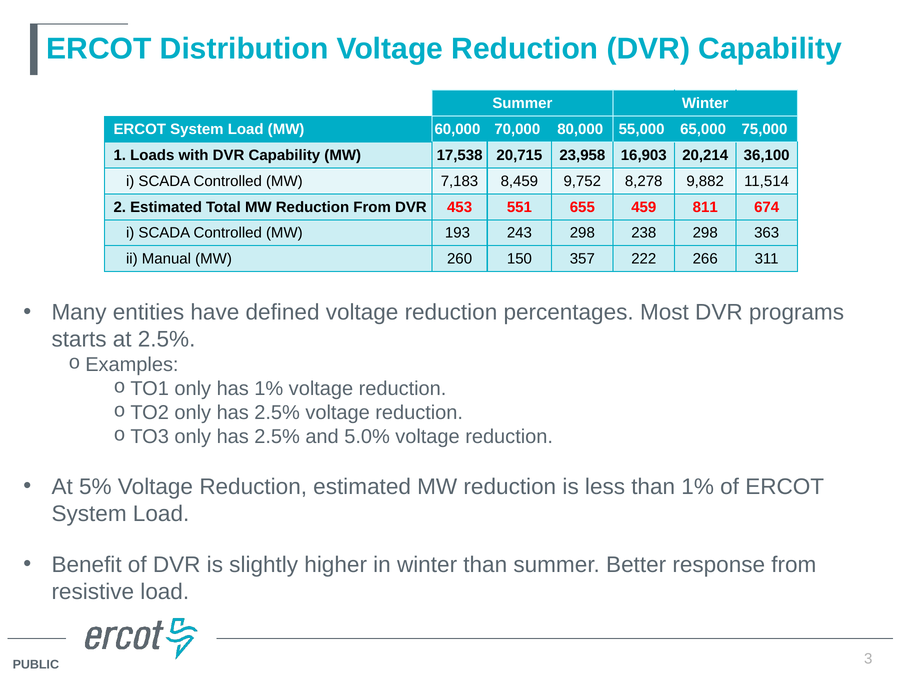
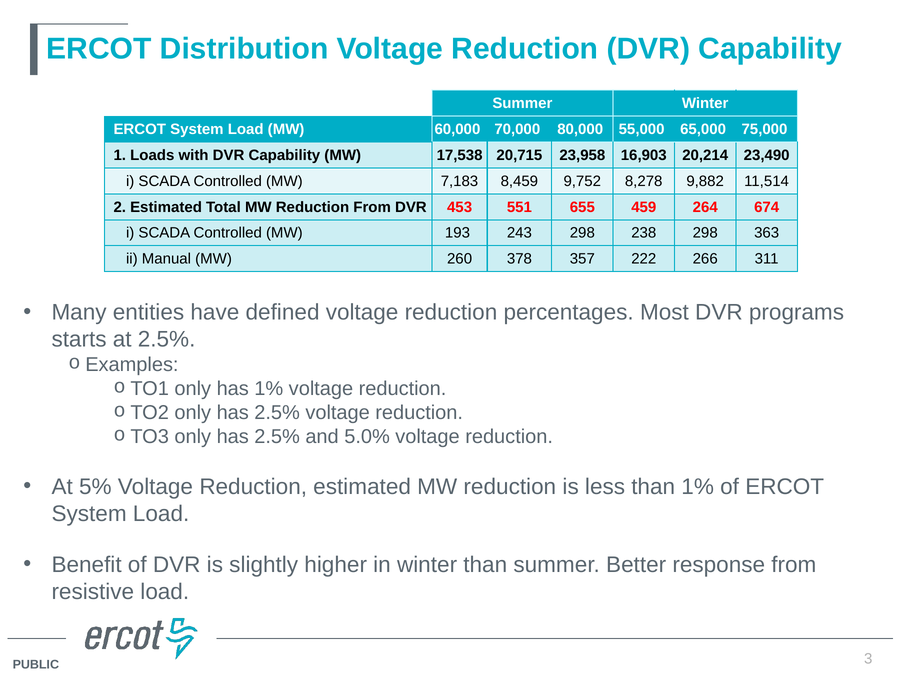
36,100: 36,100 -> 23,490 (767, 155)
811: 811 -> 264 (705, 207)
150: 150 -> 378 (519, 259)
